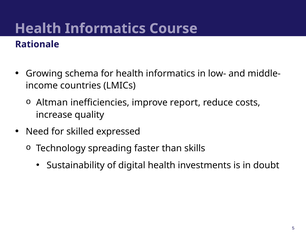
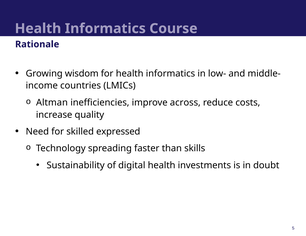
schema: schema -> wisdom (82, 74)
report: report -> across (185, 103)
